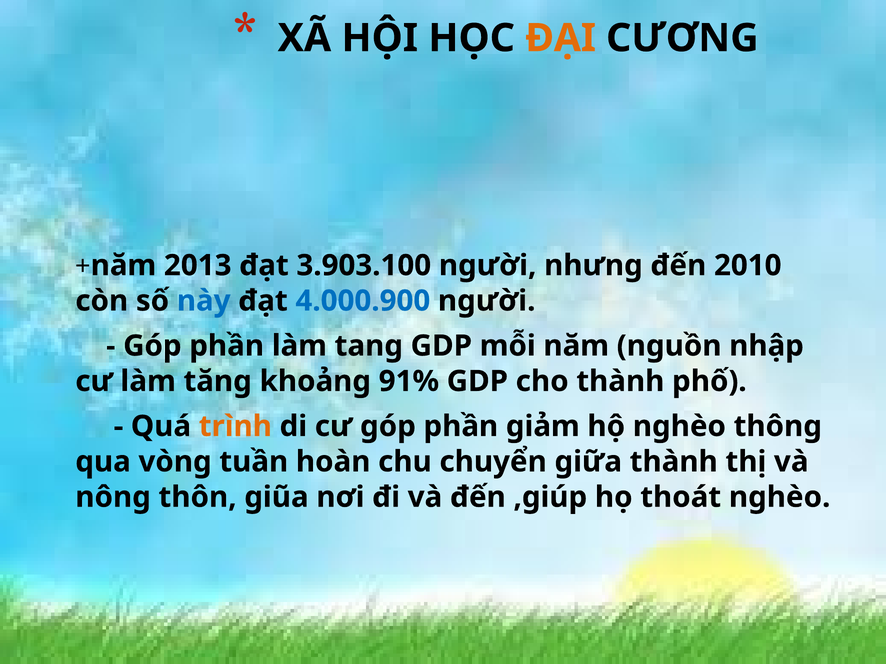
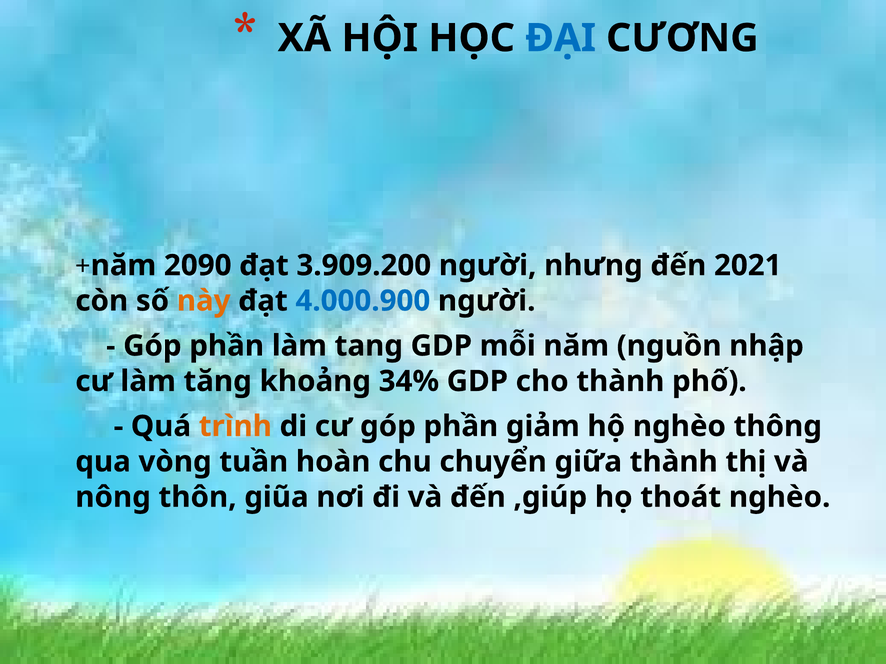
ĐẠI colour: orange -> blue (561, 38)
2013: 2013 -> 2090 (198, 266)
3.903.100: 3.903.100 -> 3.909.200 (364, 266)
2010: 2010 -> 2021 (748, 266)
này colour: blue -> orange (204, 301)
91%: 91% -> 34% (409, 382)
